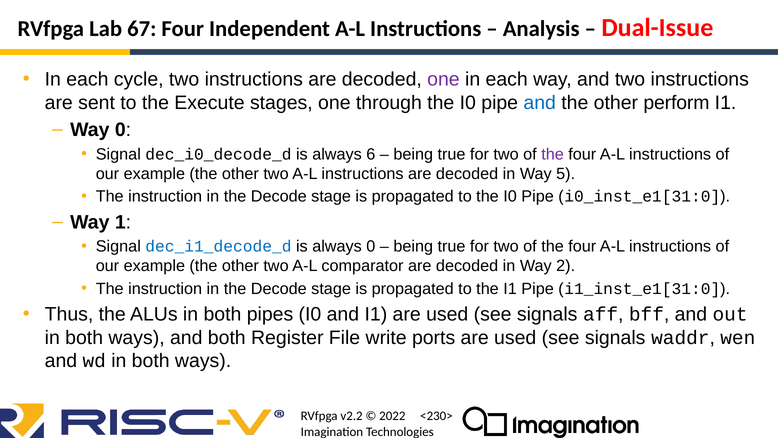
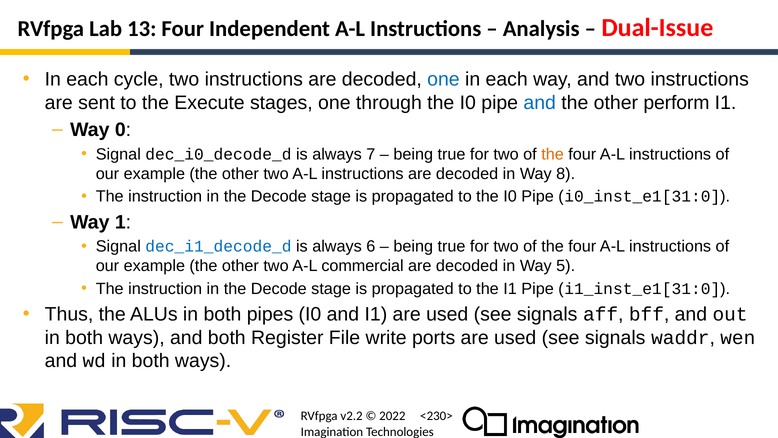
67: 67 -> 13 (142, 29)
one colour: purple -> blue (443, 79)
6: 6 -> 7 (371, 154)
the colour: purple -> orange (553, 154)
5: 5 -> 8 (566, 174)
always 0: 0 -> 6 (371, 246)
comparator: comparator -> commercial (363, 266)
2: 2 -> 5 (566, 266)
